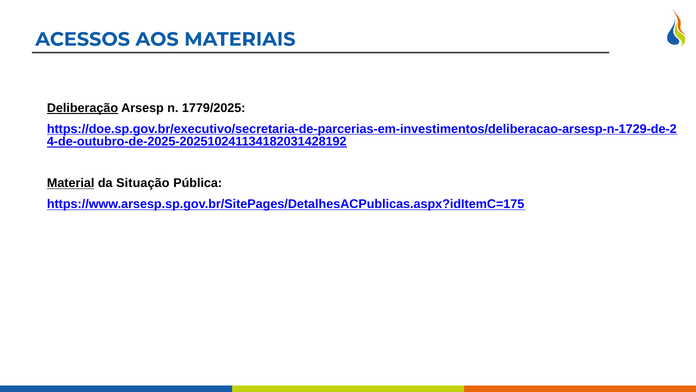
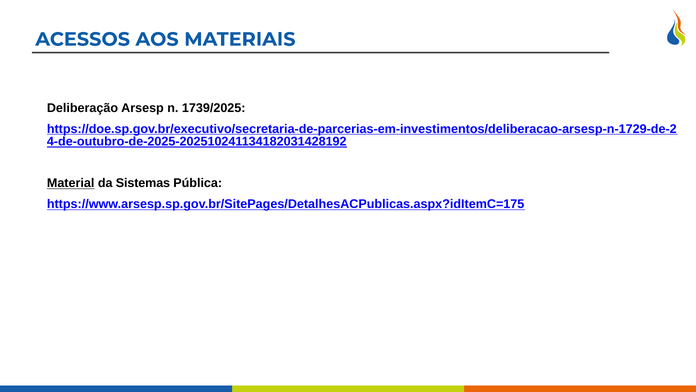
Deliberação underline: present -> none (83, 108)
1779/2025: 1779/2025 -> 1739/2025 (214, 108)
Situação: Situação -> Sistemas (143, 183)
